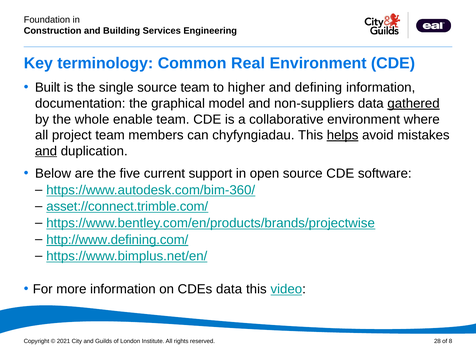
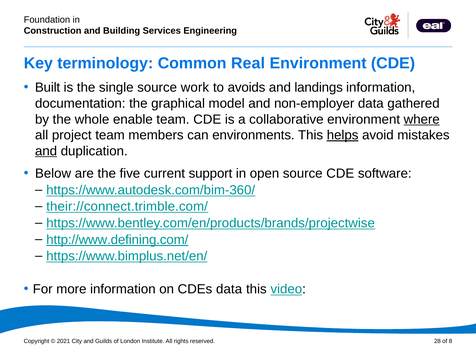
source team: team -> work (195, 88)
higher: higher -> avoids (247, 88)
defining: defining -> landings (319, 88)
non-suppliers: non-suppliers -> non-employer (314, 103)
gathered underline: present -> none (414, 103)
where underline: none -> present (422, 119)
chyfyngiadau: chyfyngiadau -> environments (253, 135)
asset://connect.trimble.com/: asset://connect.trimble.com/ -> their://connect.trimble.com/ (127, 207)
